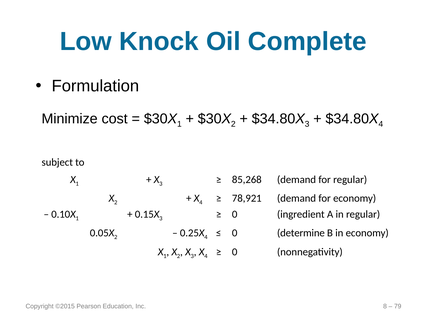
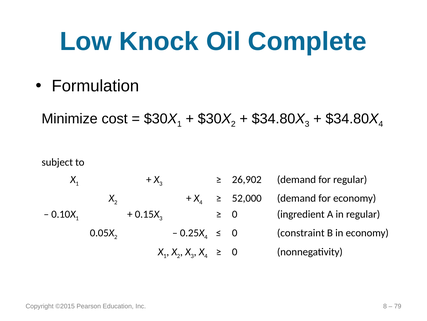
85,268: 85,268 -> 26,902 (247, 179)
78,921: 78,921 -> 52,000 (247, 198)
determine: determine -> constraint (301, 233)
